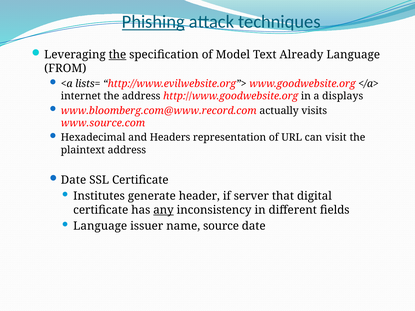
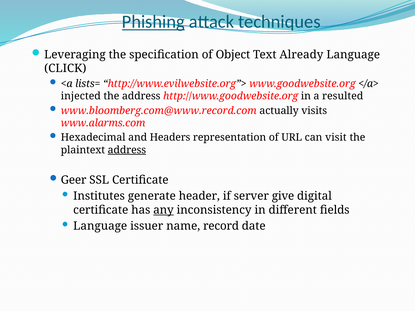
the underline: present -> none (117, 55)
Model: Model -> Object (233, 55)
FROM: FROM -> CLICK (65, 69)
internet: internet -> injected (81, 96)
displays: displays -> resulted (343, 96)
www.source.com: www.source.com -> www.alarms.com (103, 123)
address underline: none -> present (127, 150)
Date: Date -> Geer (74, 180)
that: that -> give (283, 196)
source: source -> record (221, 226)
